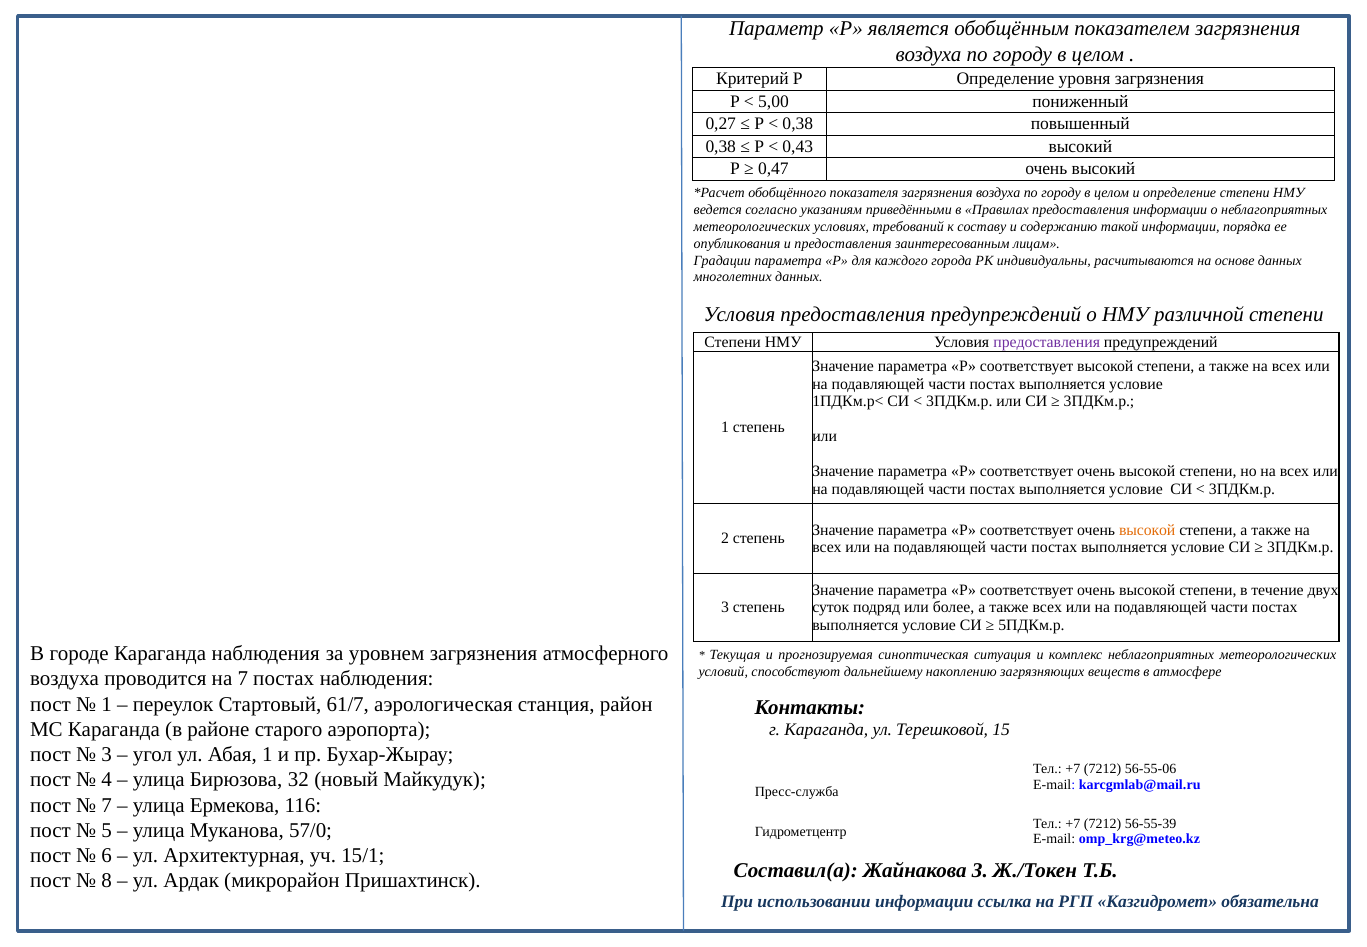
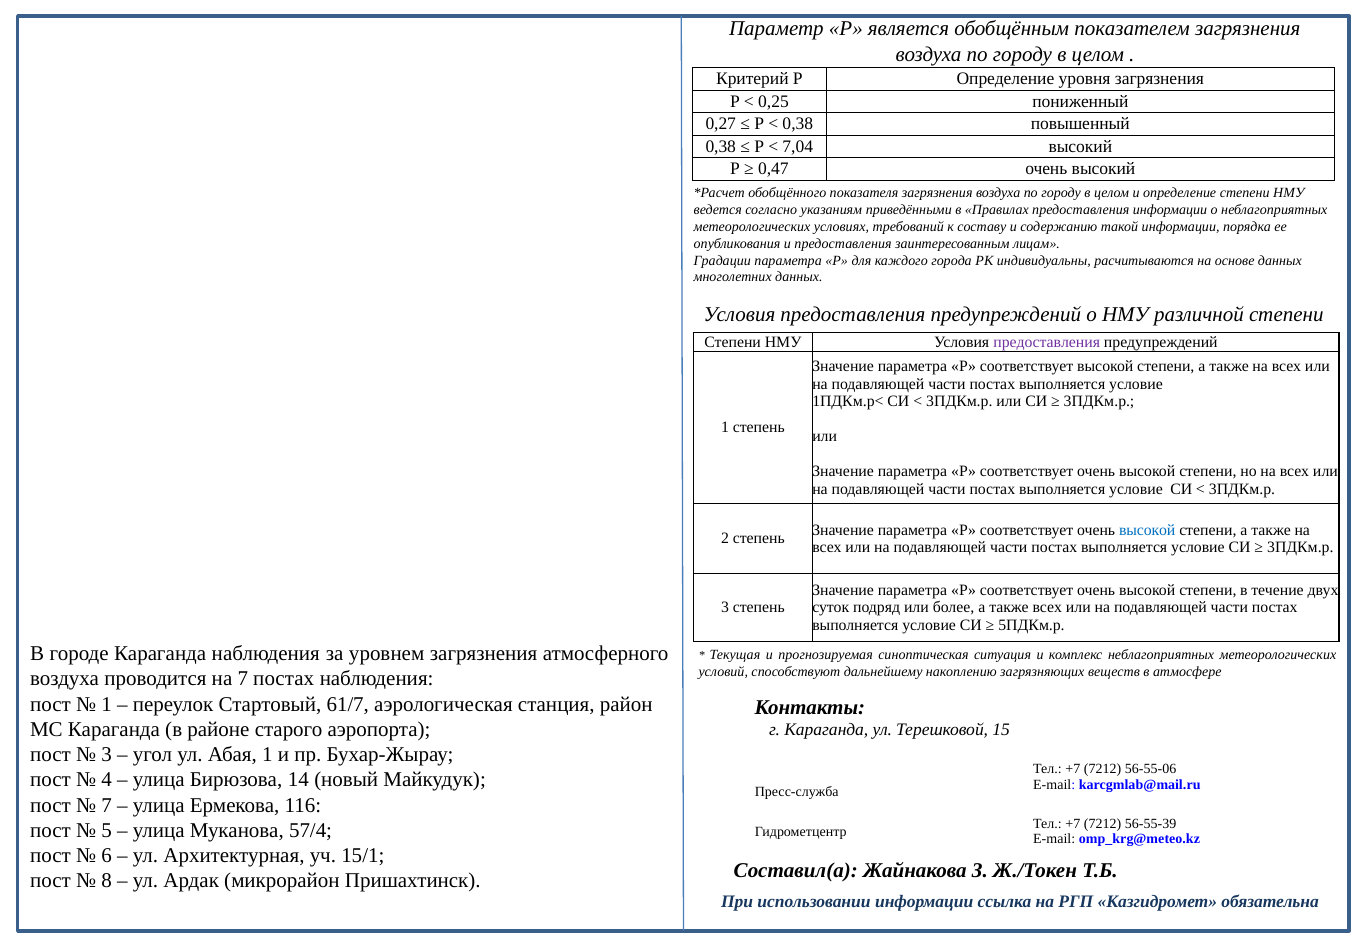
5,00: 5,00 -> 0,25 (774, 101)
0,43: 0,43 -> 7,04 (798, 146)
высокой colour: orange -> blue (1147, 529)
32: 32 -> 14 (298, 779)
57/0: 57/0 -> 57/4 (311, 830)
